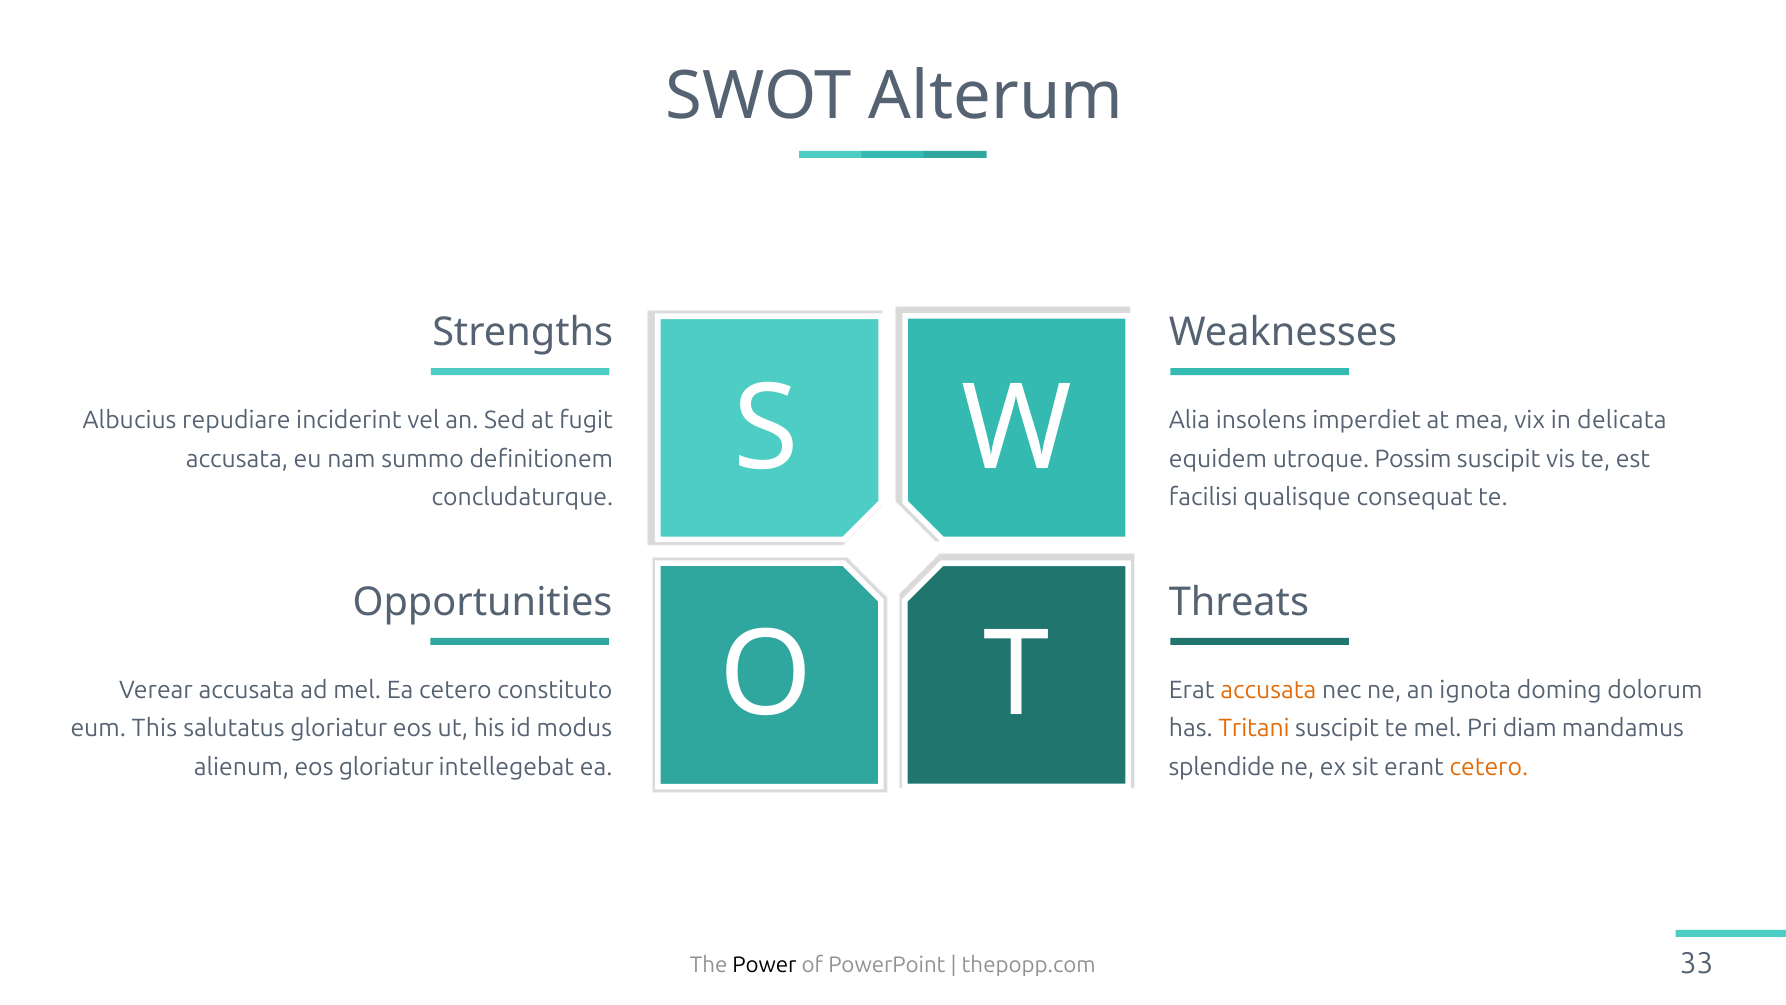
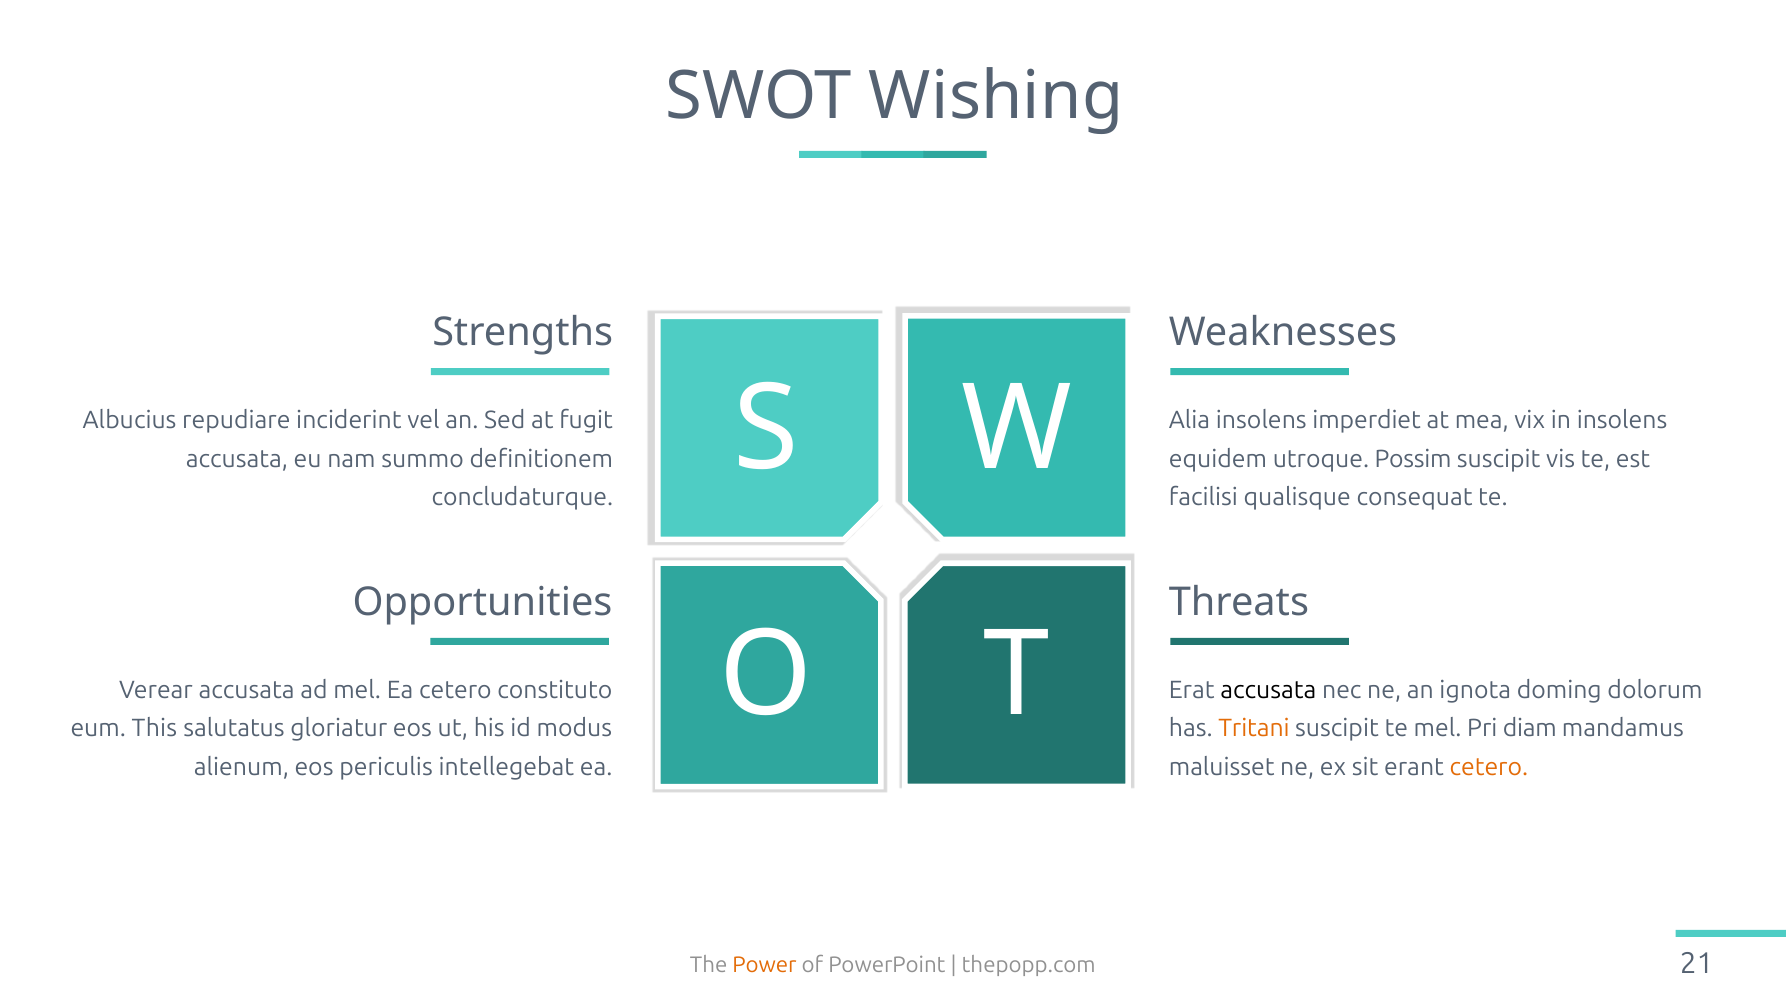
Alterum: Alterum -> Wishing (996, 96)
in delicata: delicata -> insolens (1622, 420)
accusata colour: orange -> black (1268, 690)
eos gloriatur: gloriatur -> periculis (386, 767)
splendide: splendide -> maluisset (1222, 767)
Power colour: black -> orange (765, 964)
33: 33 -> 21 (1697, 963)
